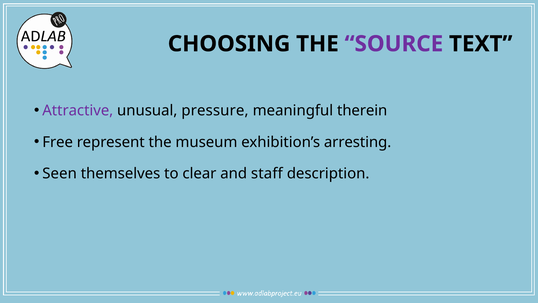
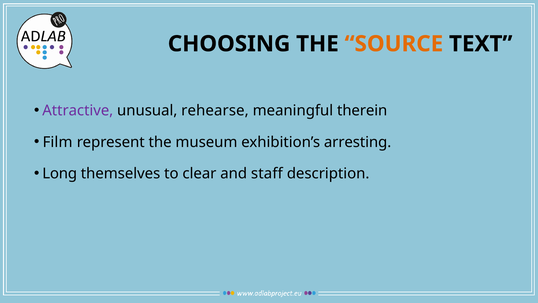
SOURCE colour: purple -> orange (394, 44)
pressure: pressure -> rehearse (215, 110)
Free: Free -> Film (58, 142)
Seen: Seen -> Long (60, 173)
